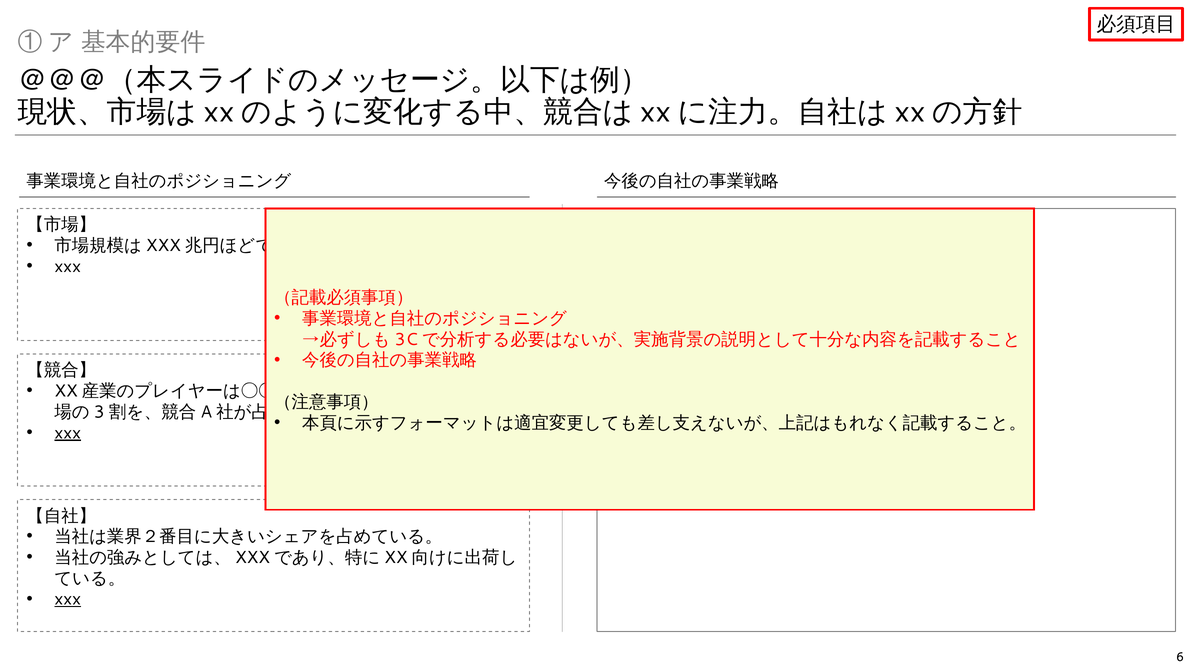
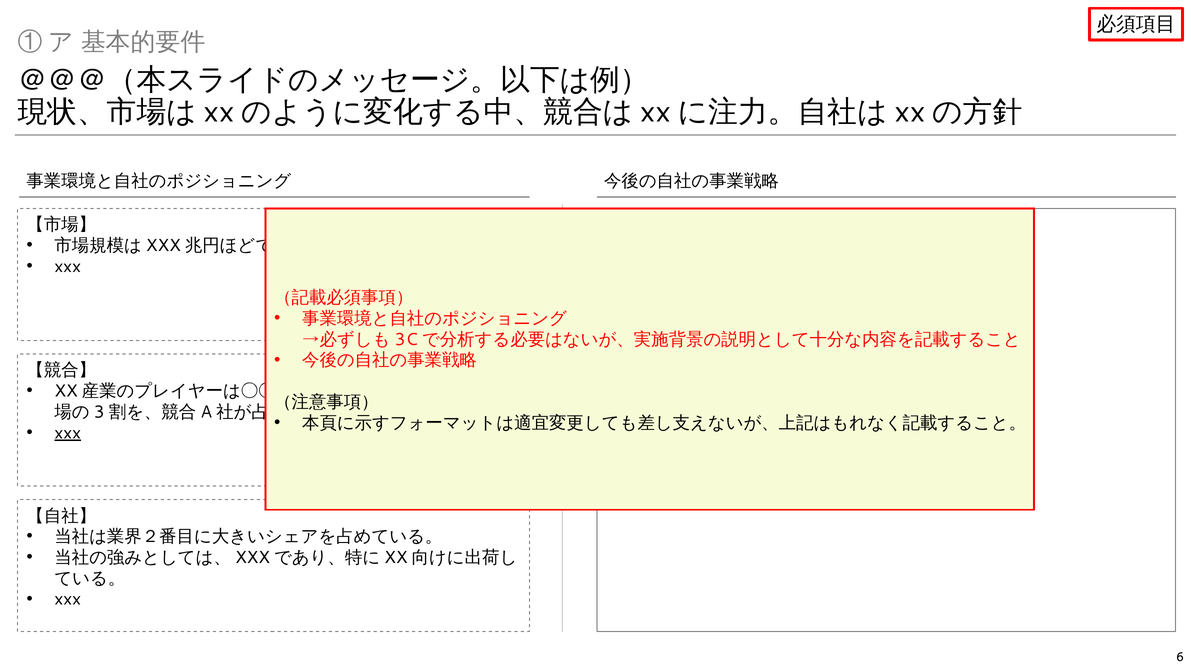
xxx underline: present -> none (68, 599)
